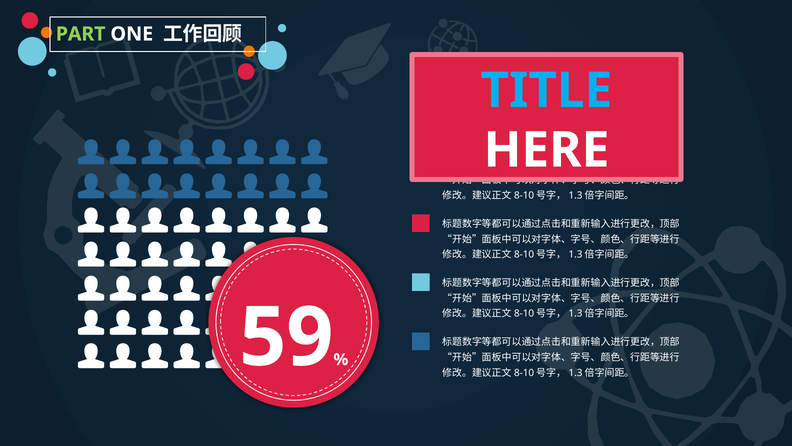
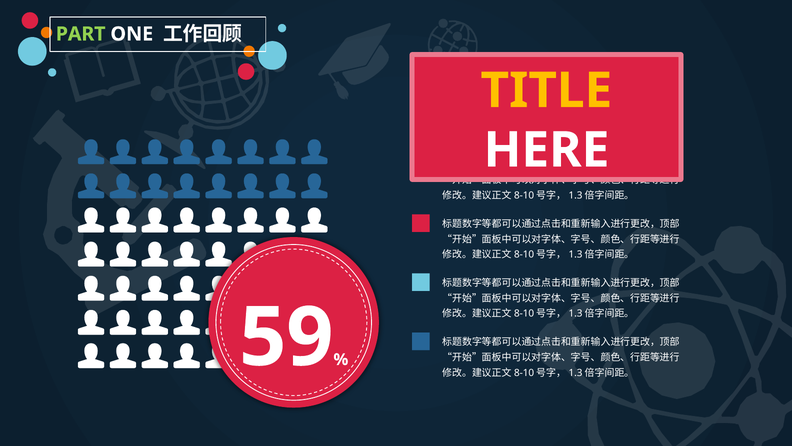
TITLE colour: light blue -> yellow (546, 91)
